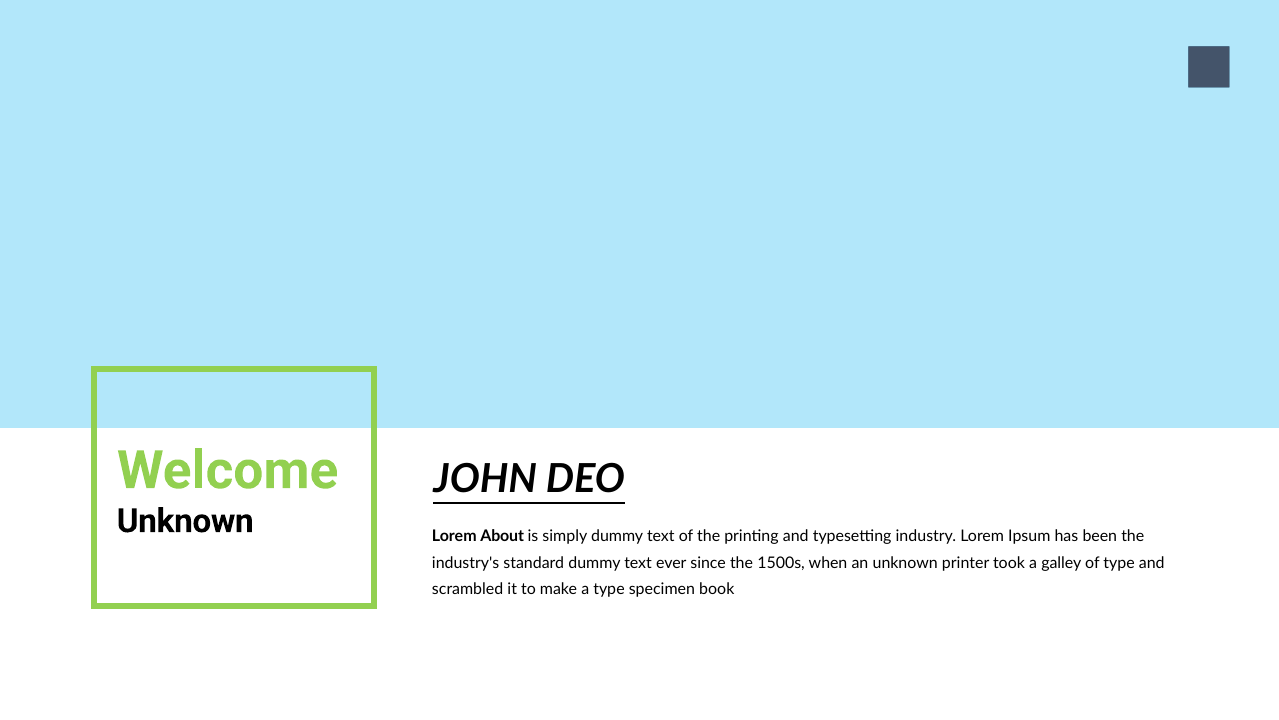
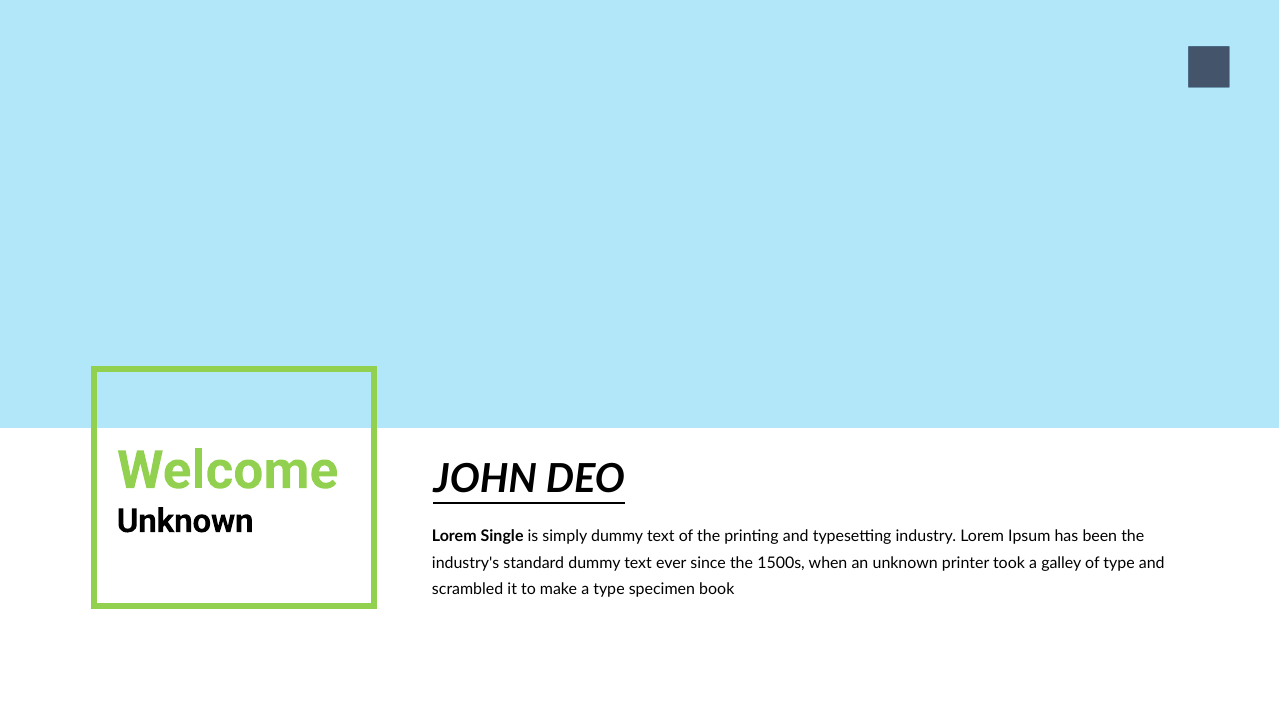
About: About -> Single (502, 536)
